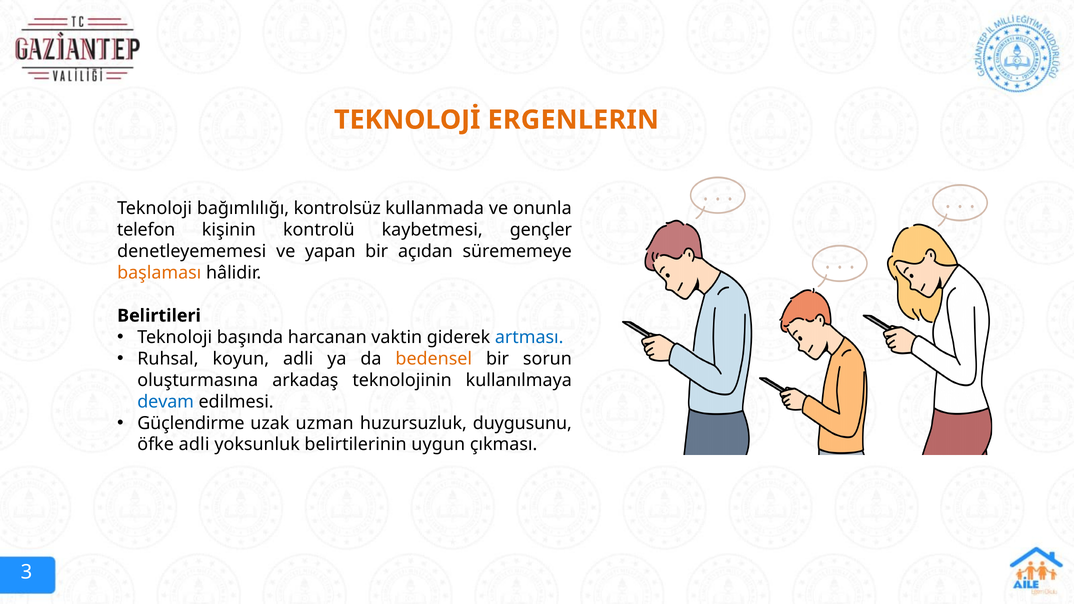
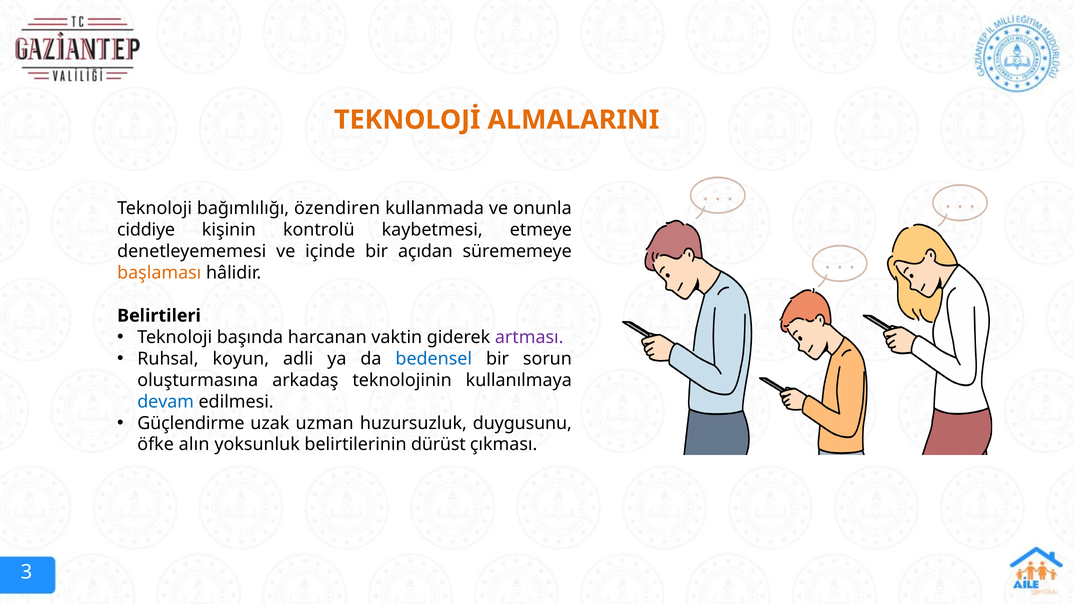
ERGENLERIN: ERGENLERIN -> ALMALARINI (573, 120)
kontrolsüz: kontrolsüz -> özendiren (337, 208)
telefon: telefon -> ciddiye (146, 230)
gençler: gençler -> etmeye (541, 230)
yapan: yapan -> içinde (330, 251)
artması colour: blue -> purple (529, 337)
bedensel colour: orange -> blue (434, 359)
öfke adli: adli -> alın (194, 445)
uygun: uygun -> dürüst (438, 445)
